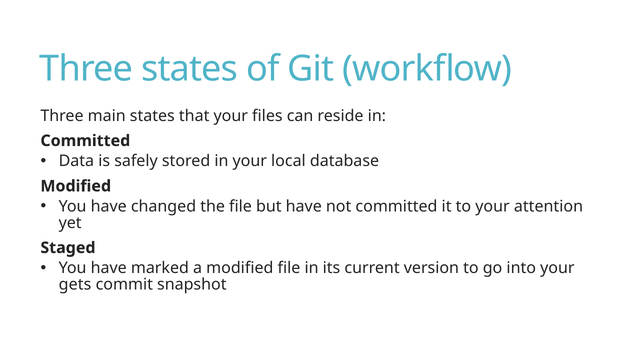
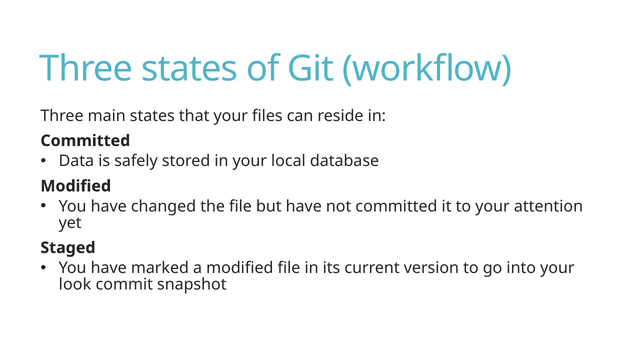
gets: gets -> look (75, 285)
